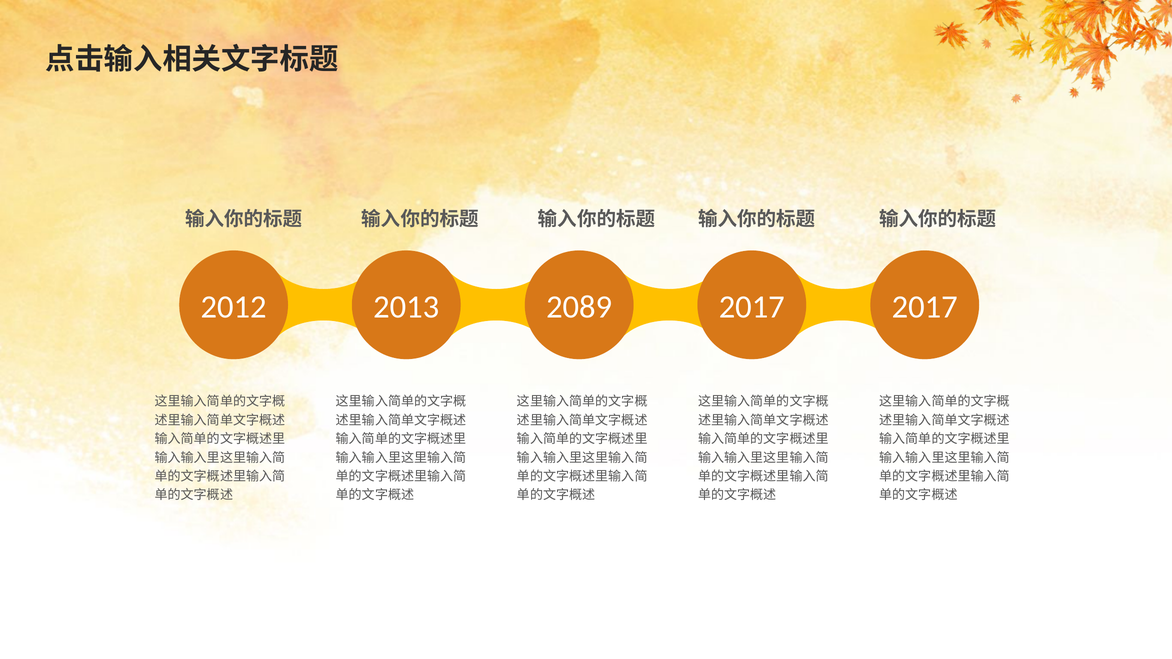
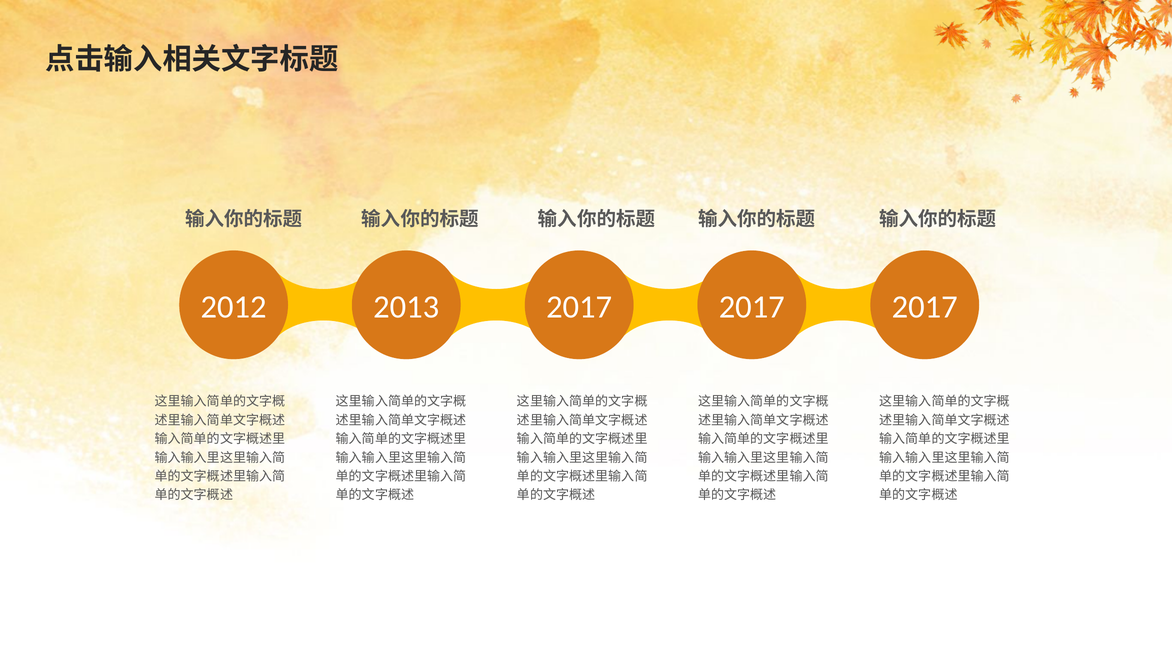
2013 2089: 2089 -> 2017 (579, 307)
